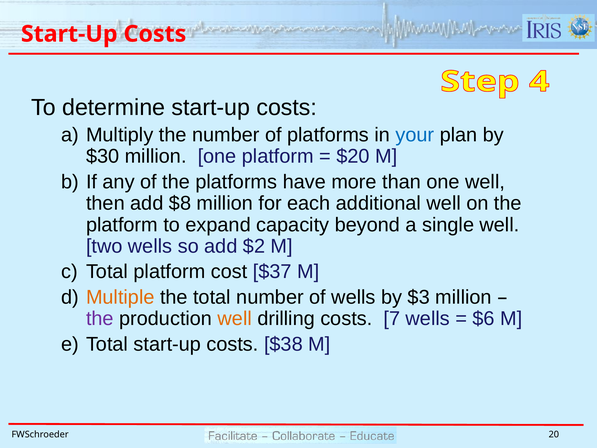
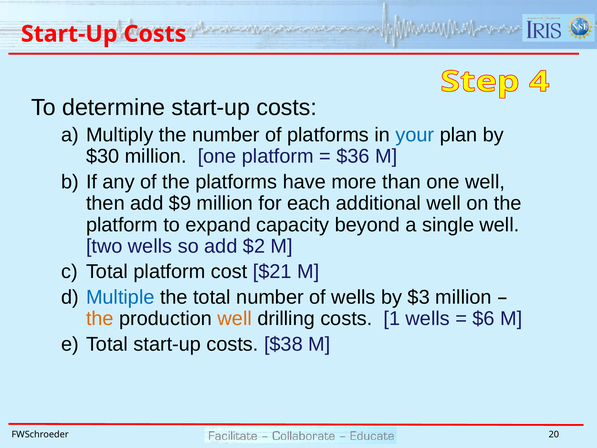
$20: $20 -> $36 (353, 156)
$8: $8 -> $9 (180, 203)
$37: $37 -> $21 (272, 272)
Multiple colour: orange -> blue (120, 297)
the colour: purple -> orange (100, 319)
7: 7 -> 1 (392, 319)
